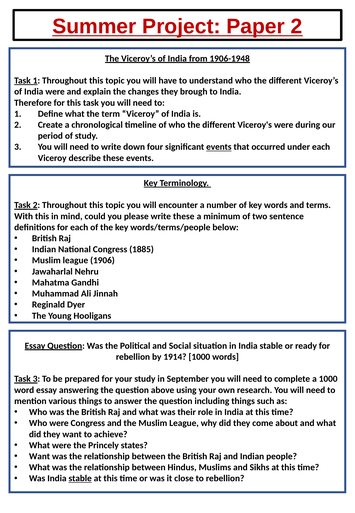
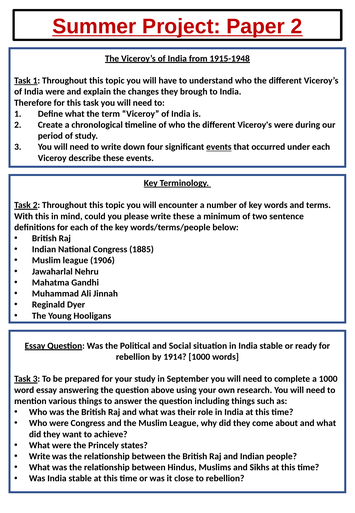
1906-1948: 1906-1948 -> 1915-1948 (230, 58)
Want: Want -> Write (40, 456)
stable underline: present -> none (80, 478)
